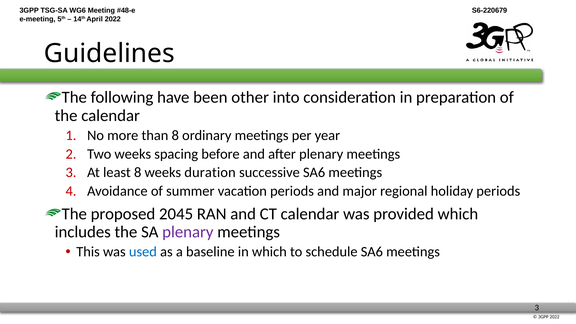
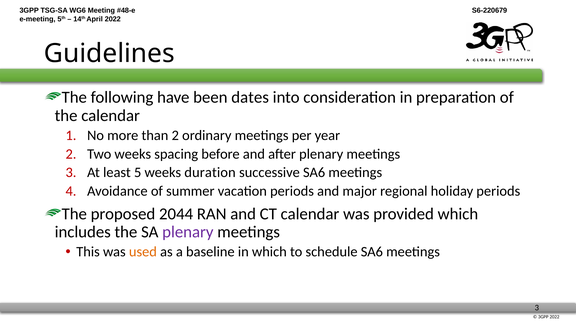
other: other -> dates (250, 97)
than 8: 8 -> 2 (175, 135)
least 8: 8 -> 5 (138, 172)
2045: 2045 -> 2044 (176, 214)
used colour: blue -> orange (143, 252)
